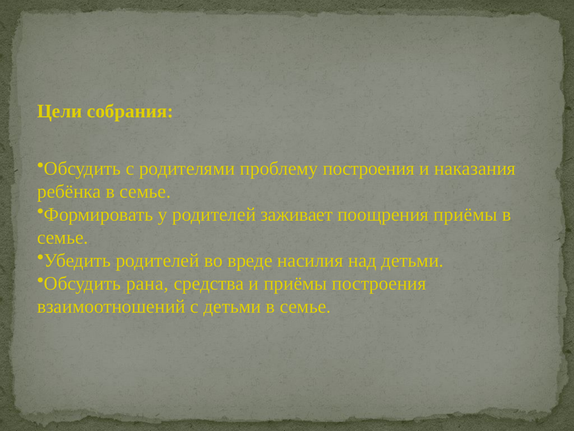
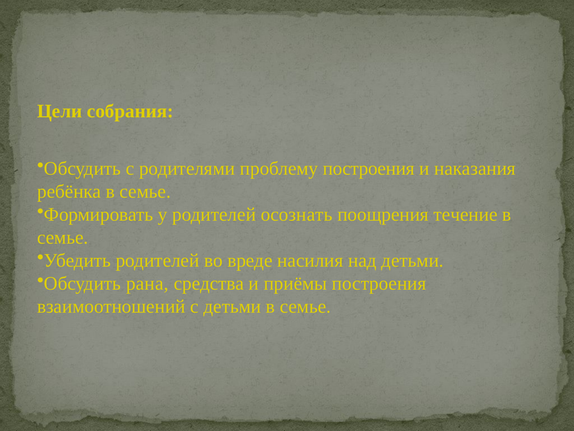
заживает: заживает -> осознать (297, 214)
поощрения приёмы: приёмы -> течение (466, 214)
